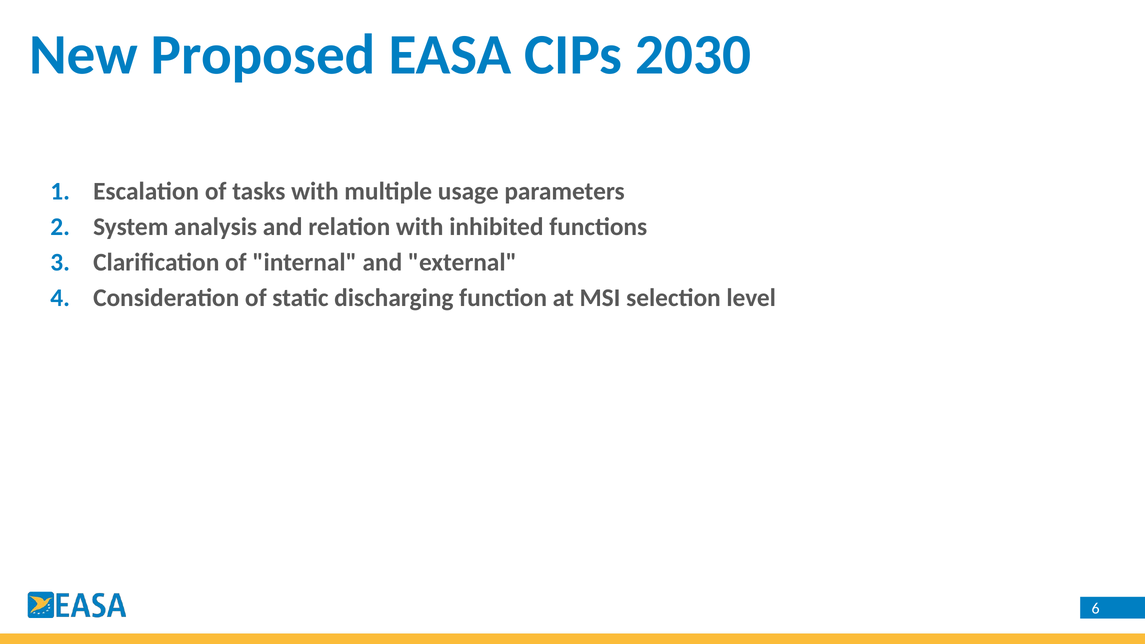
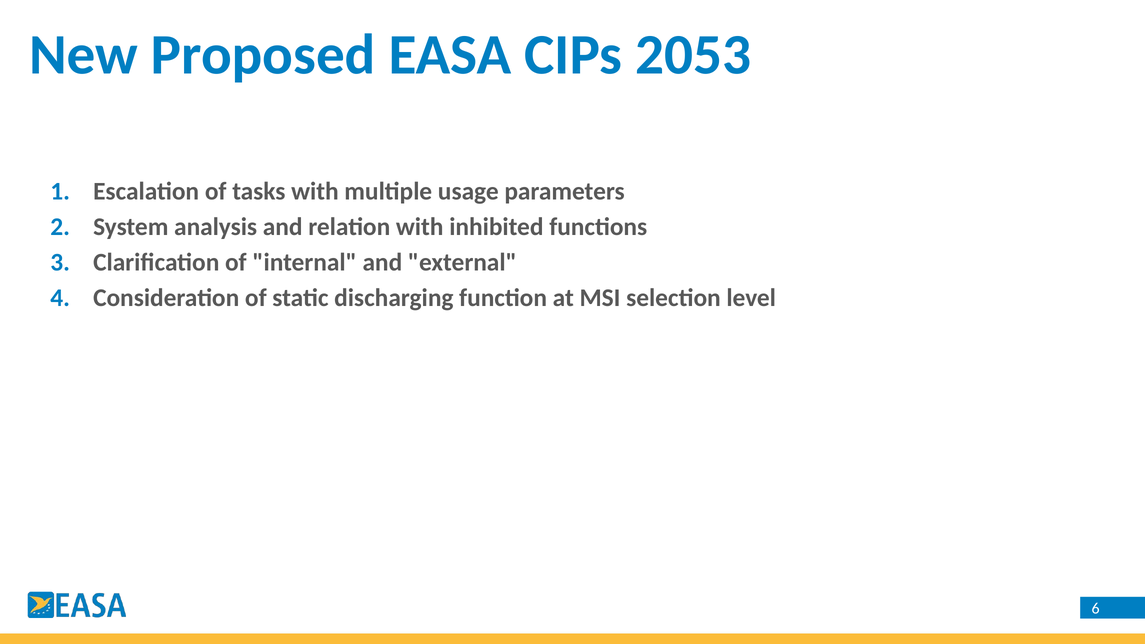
2030: 2030 -> 2053 (693, 55)
